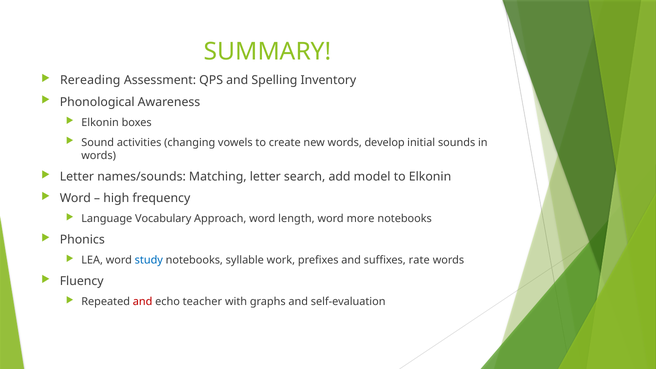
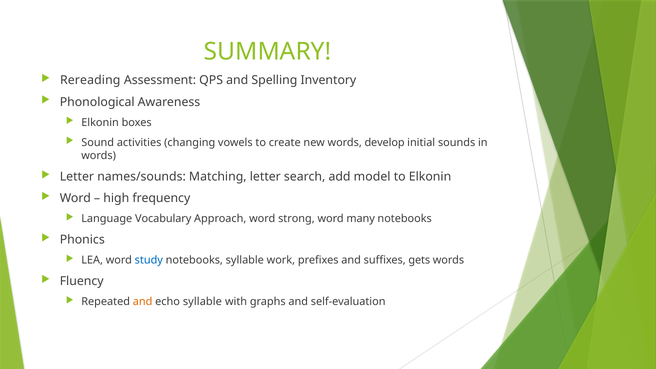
length: length -> strong (296, 219)
more: more -> many (361, 219)
rate: rate -> gets (419, 260)
and colour: red -> orange (143, 302)
echo teacher: teacher -> syllable (202, 302)
